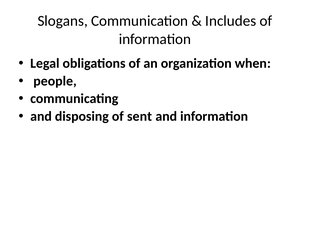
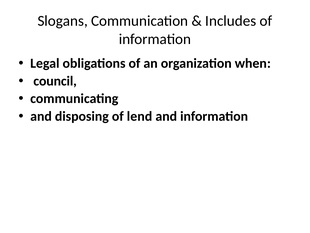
people: people -> council (55, 81)
sent: sent -> lend (140, 116)
